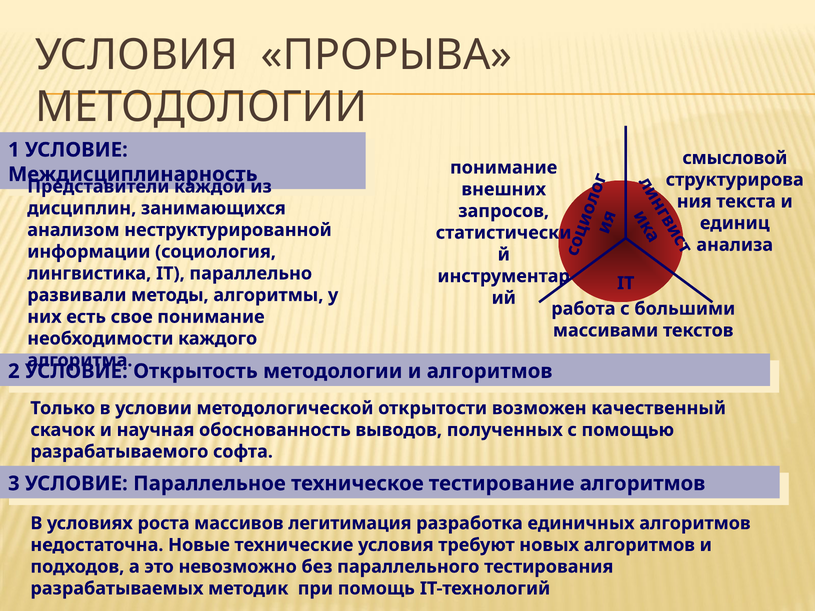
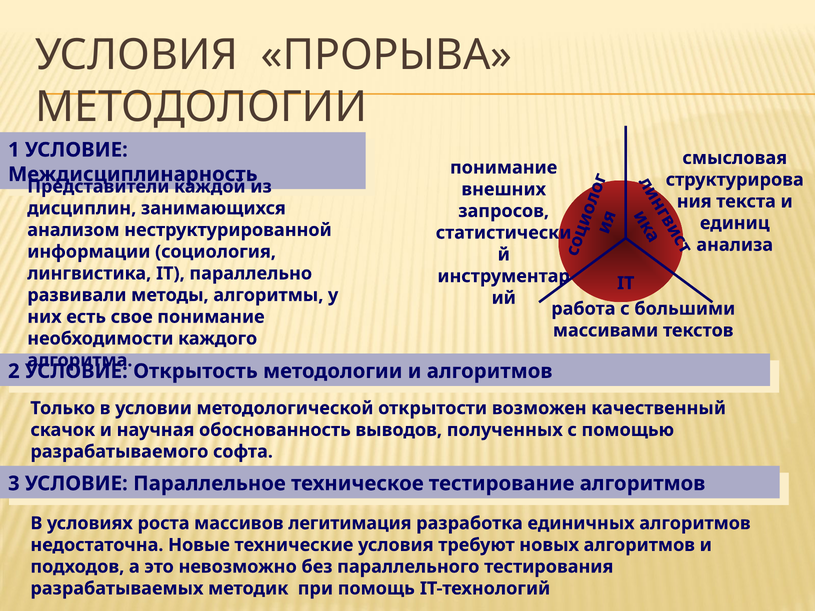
смысловой: смысловой -> смысловая (735, 158)
